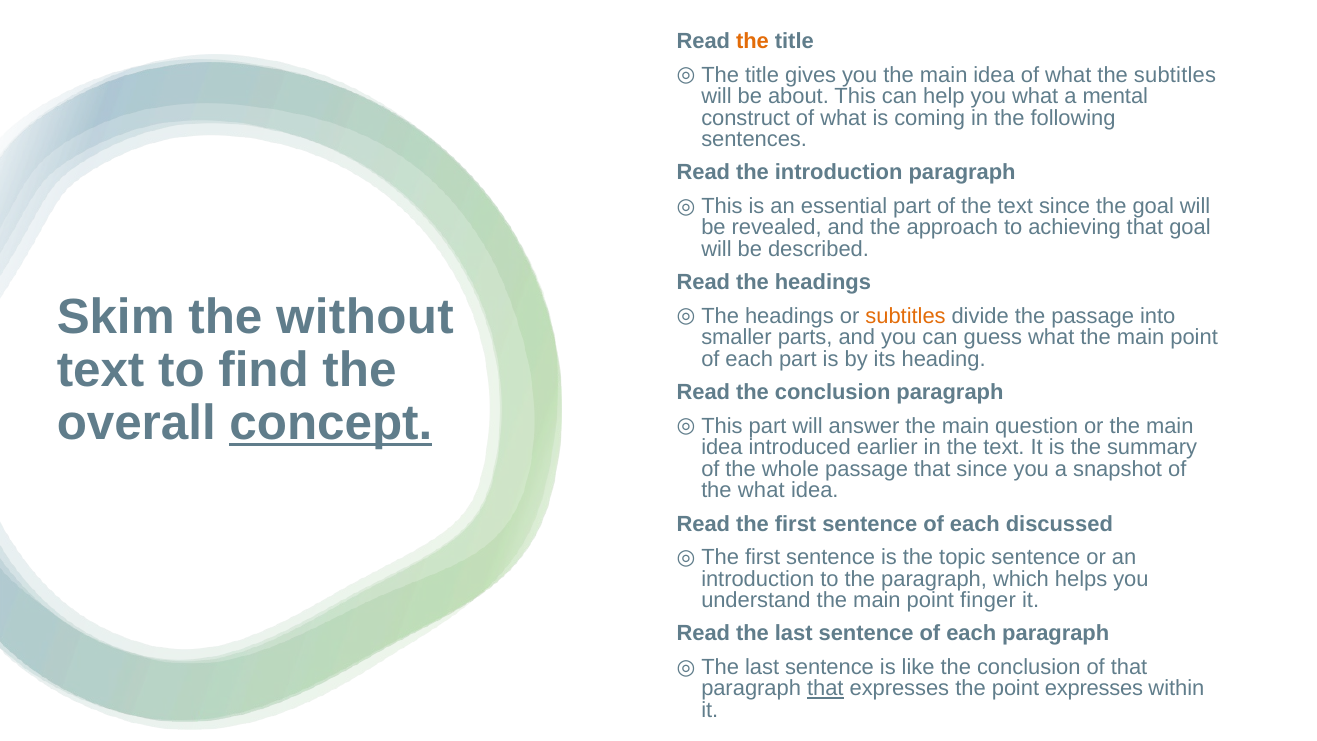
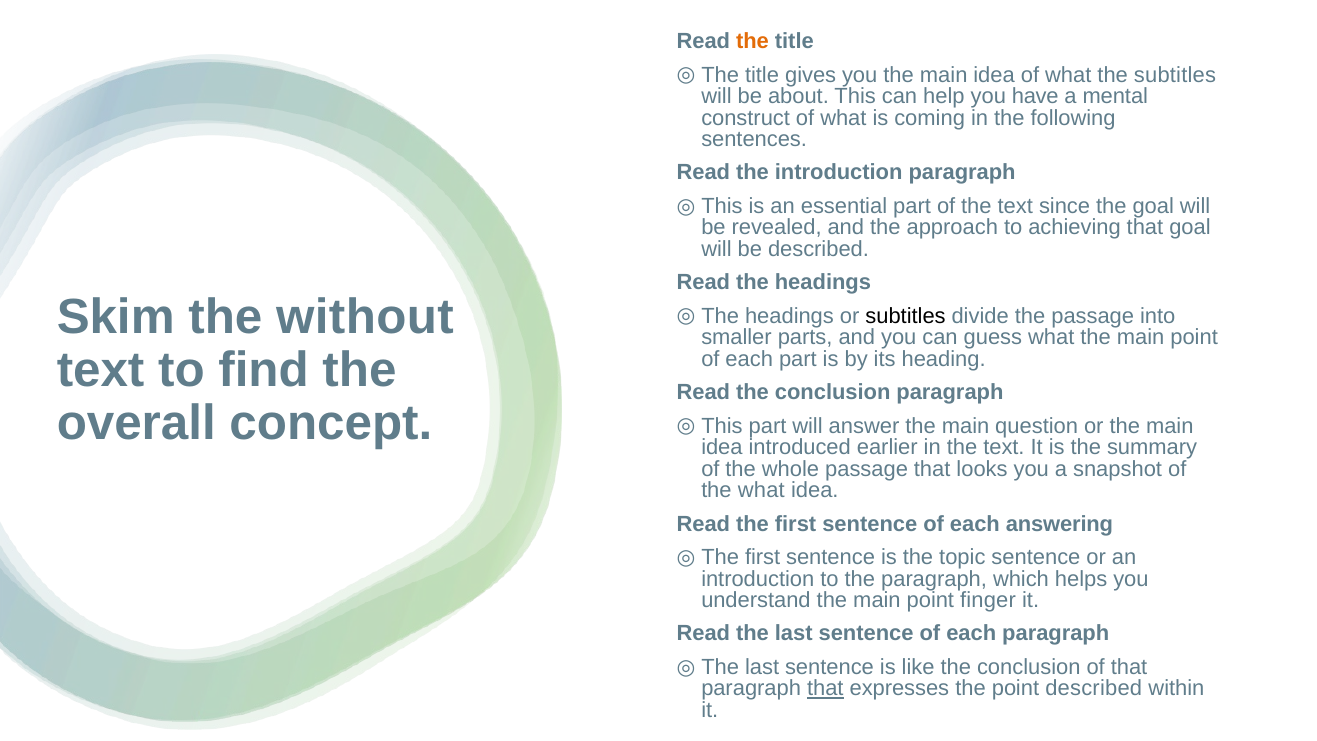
you what: what -> have (1035, 96)
subtitles colour: orange -> black (906, 316)
concept underline: present -> none (331, 423)
that since: since -> looks (982, 469)
discussed: discussed -> answering (1059, 524)
point expresses: expresses -> described (1094, 689)
